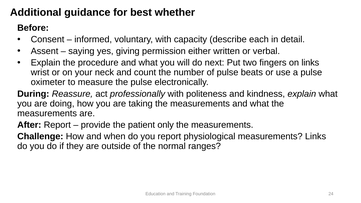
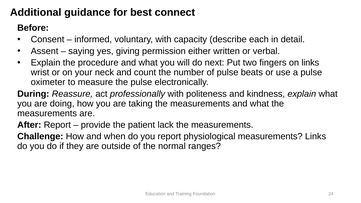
whether: whether -> connect (175, 12)
only: only -> lack (166, 125)
